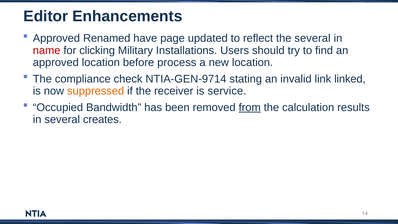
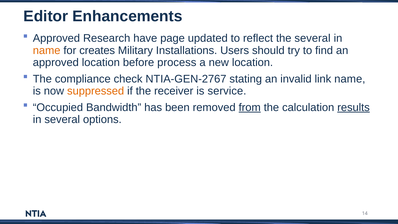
Renamed: Renamed -> Research (107, 38)
name colour: red -> orange (47, 50)
clicking: clicking -> creates (97, 50)
NTIA-GEN-9714: NTIA-GEN-9714 -> NTIA-GEN-2767 (186, 79)
link linked: linked -> name (350, 79)
results underline: none -> present (354, 107)
creates: creates -> options (102, 119)
